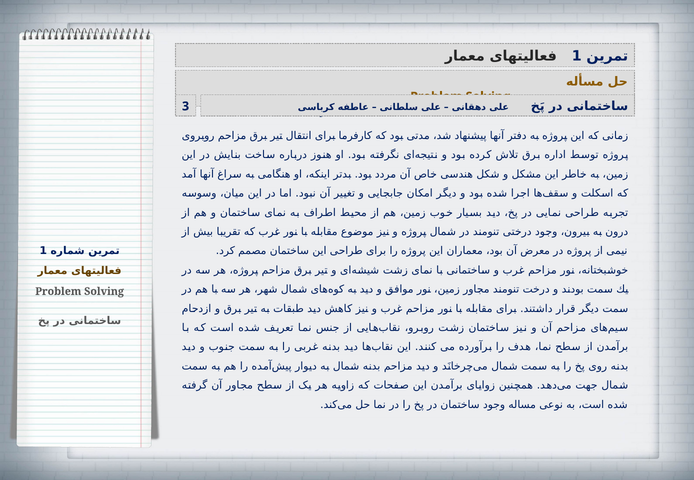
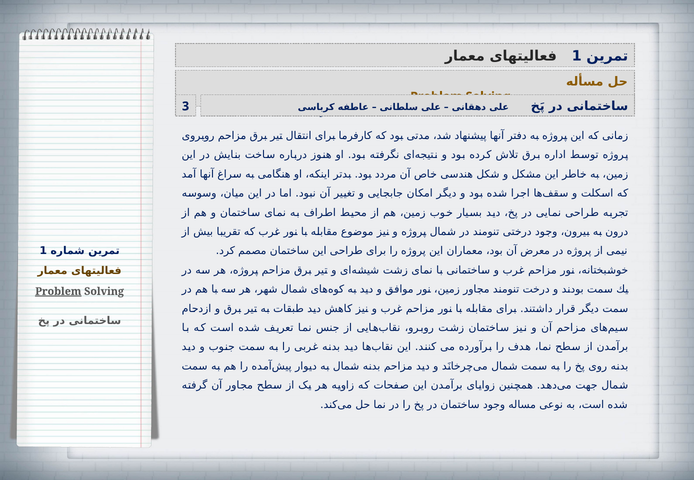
Problem underline: none -> present (58, 292)
